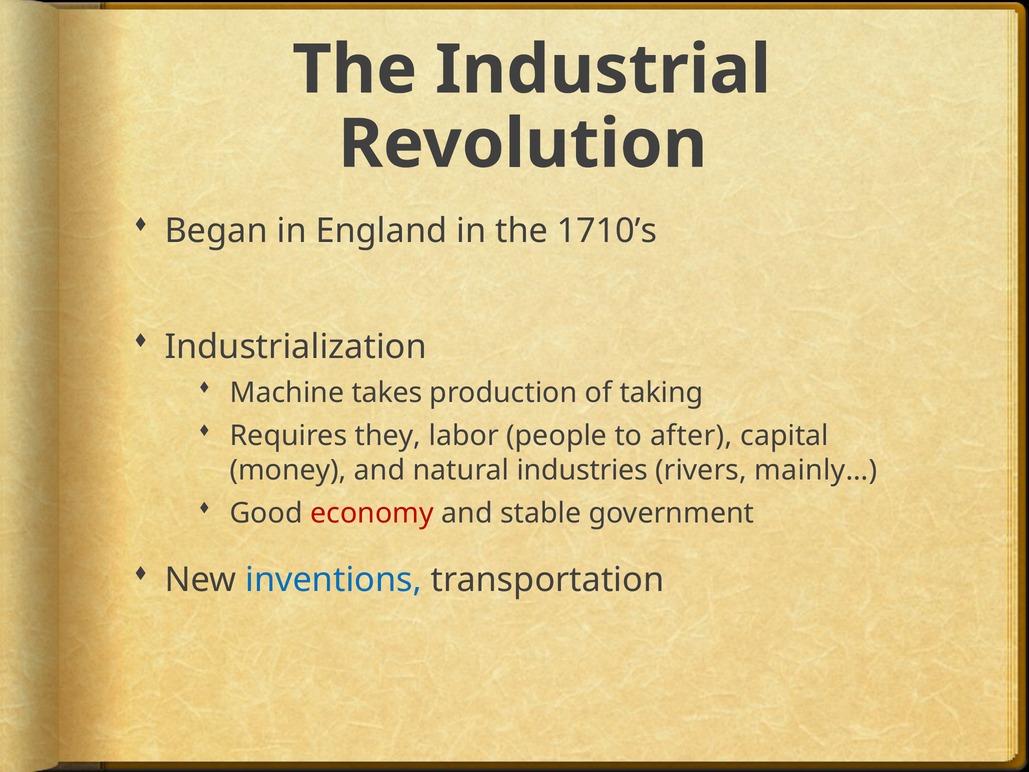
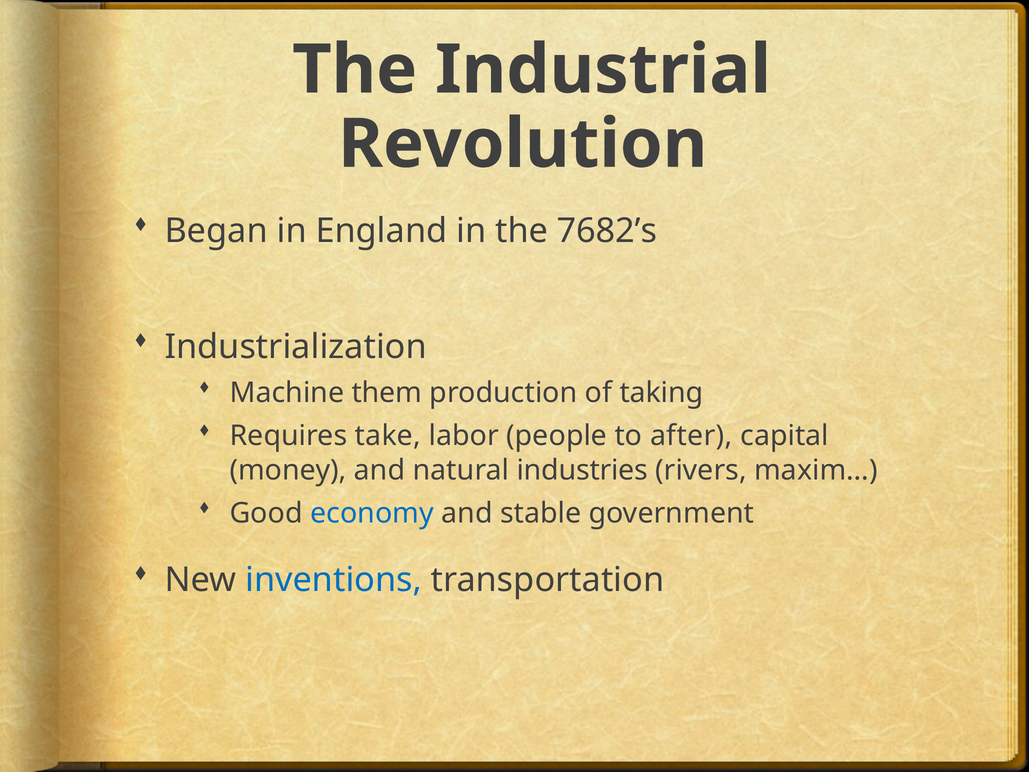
1710’s: 1710’s -> 7682’s (607, 231)
takes: takes -> them (387, 393)
they: they -> take (388, 436)
mainly…: mainly… -> maxim… (816, 470)
economy colour: red -> blue (372, 513)
